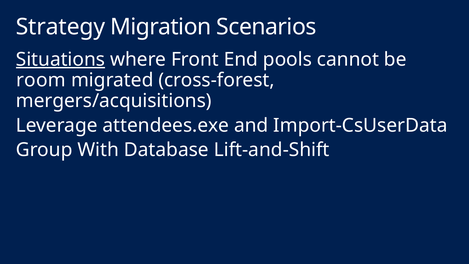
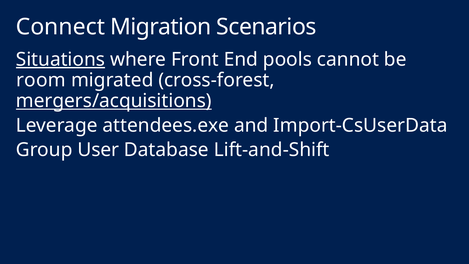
Strategy: Strategy -> Connect (60, 27)
mergers/acquisitions underline: none -> present (114, 101)
With: With -> User (98, 150)
